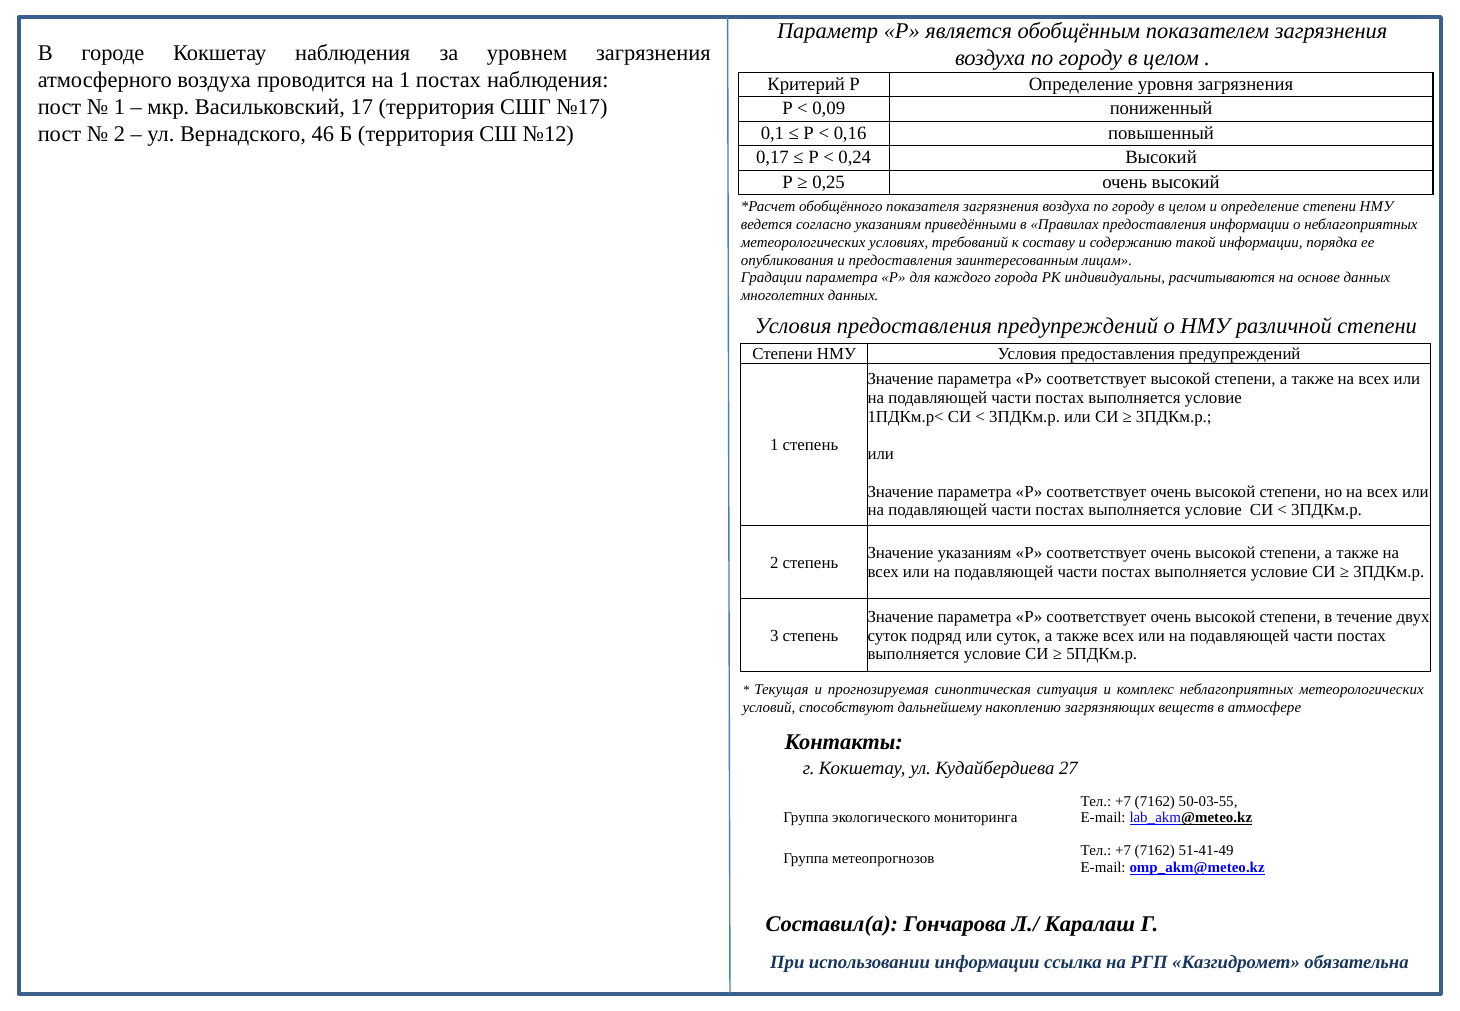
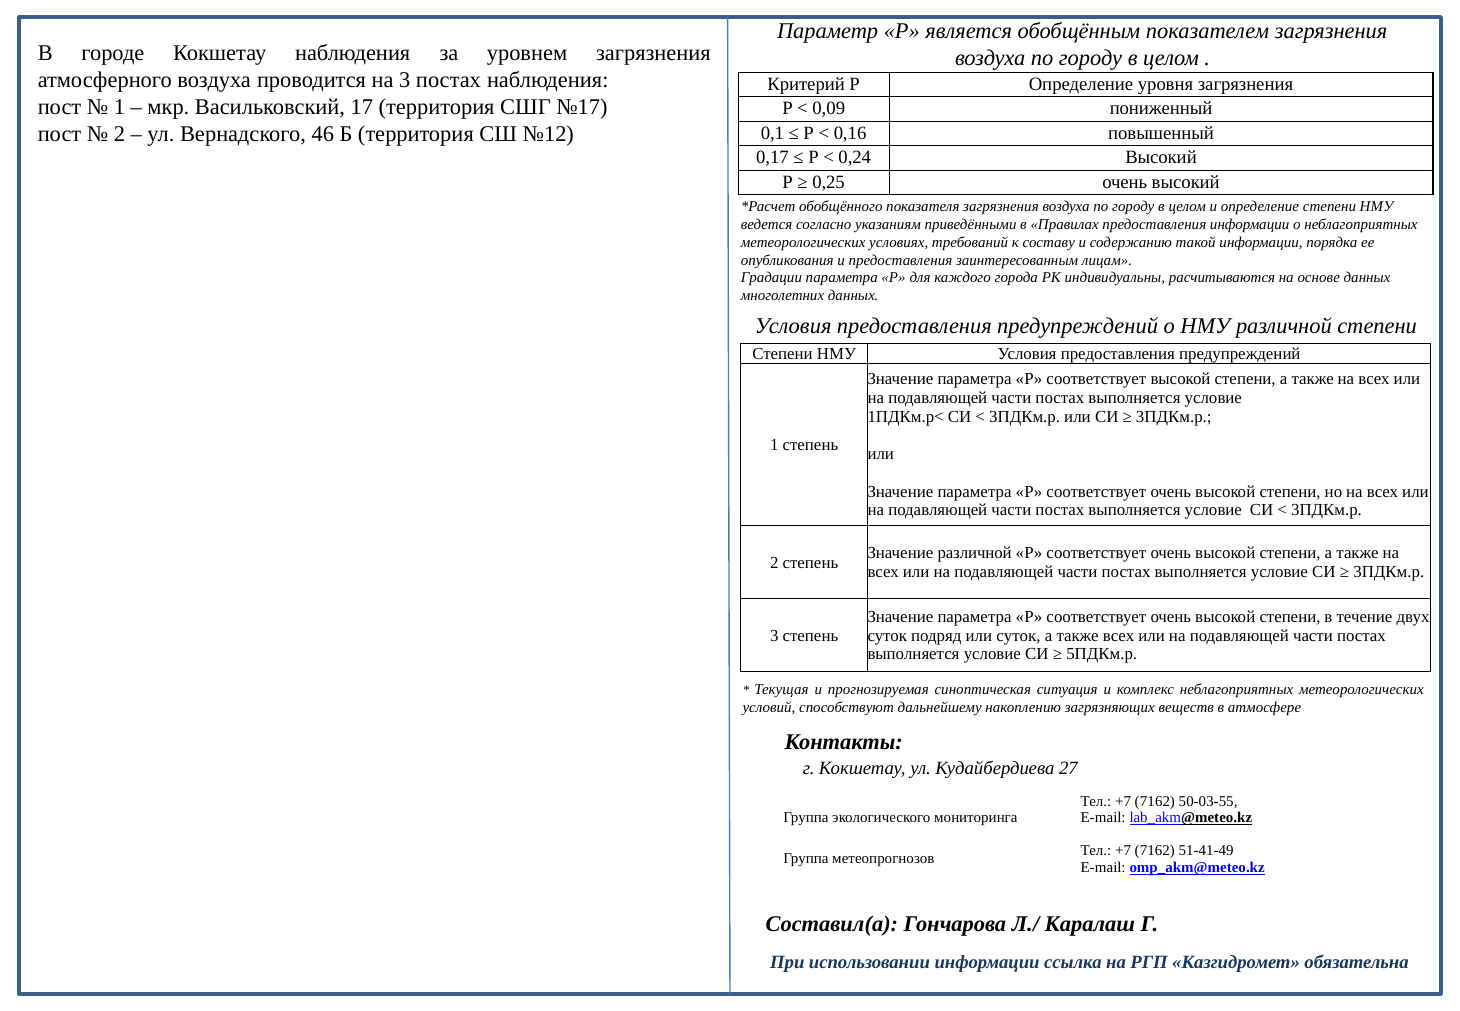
на 1: 1 -> 3 (405, 80)
Значение указаниям: указаниям -> различной (975, 553)
